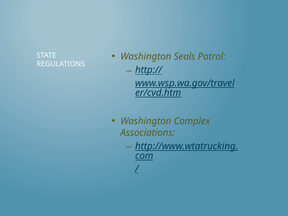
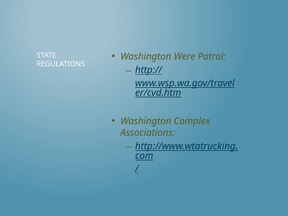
Seals: Seals -> Were (185, 57)
